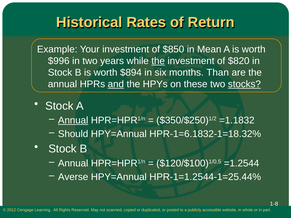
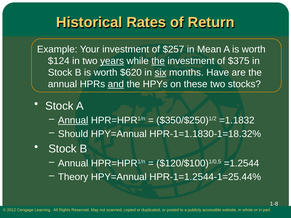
$850: $850 -> $257 (173, 49)
$996: $996 -> $124 (59, 61)
years underline: none -> present (112, 61)
$820: $820 -> $375 (239, 61)
$894: $894 -> $620 (131, 73)
six underline: none -> present (161, 73)
Than: Than -> Have (218, 73)
stocks underline: present -> none (244, 84)
HPR-1=6.1832-1=18.32%: HPR-1=6.1832-1=18.32% -> HPR-1=1.1830-1=18.32% (205, 134)
Averse: Averse -> Theory (73, 177)
